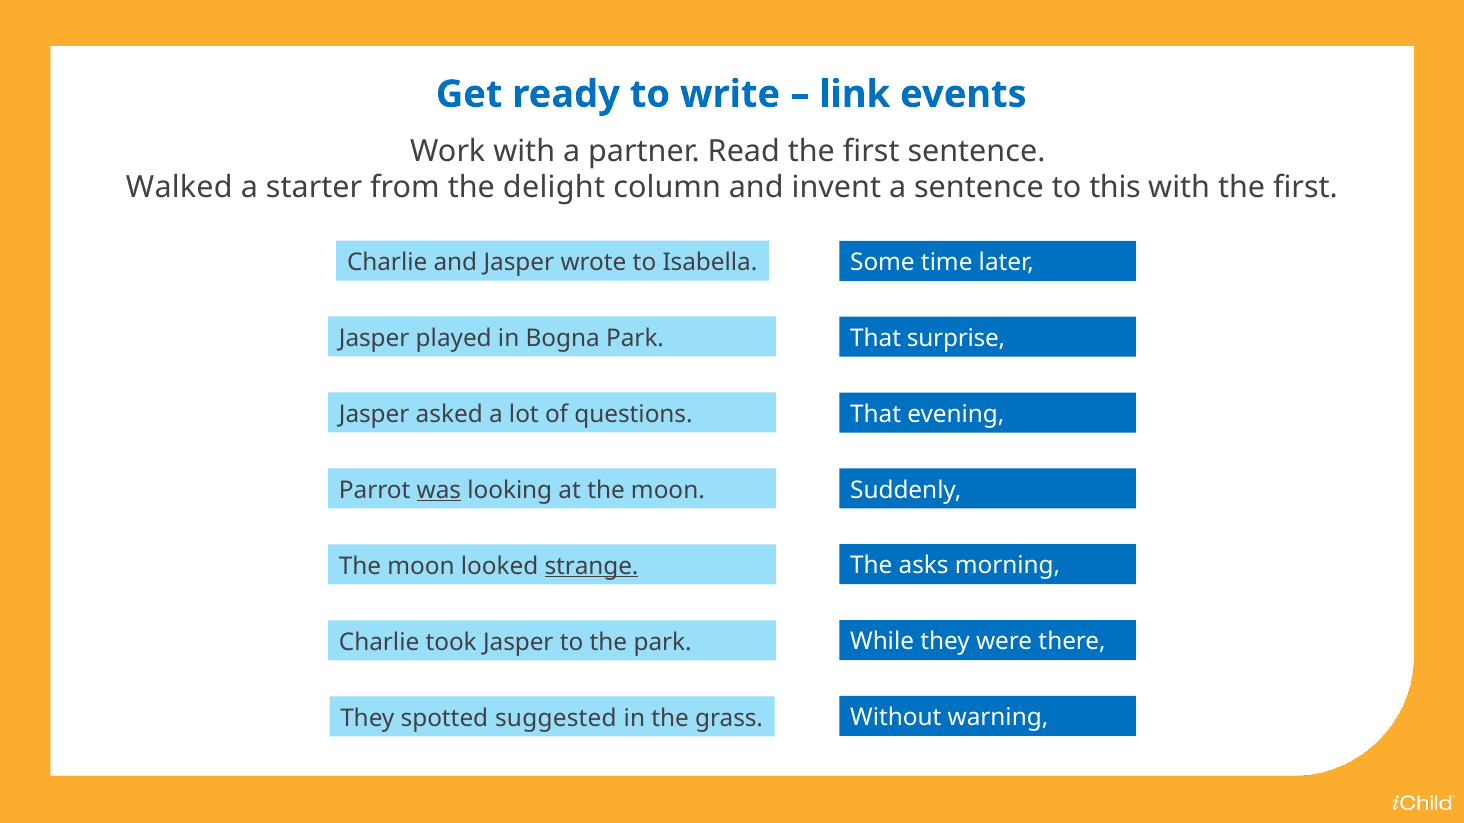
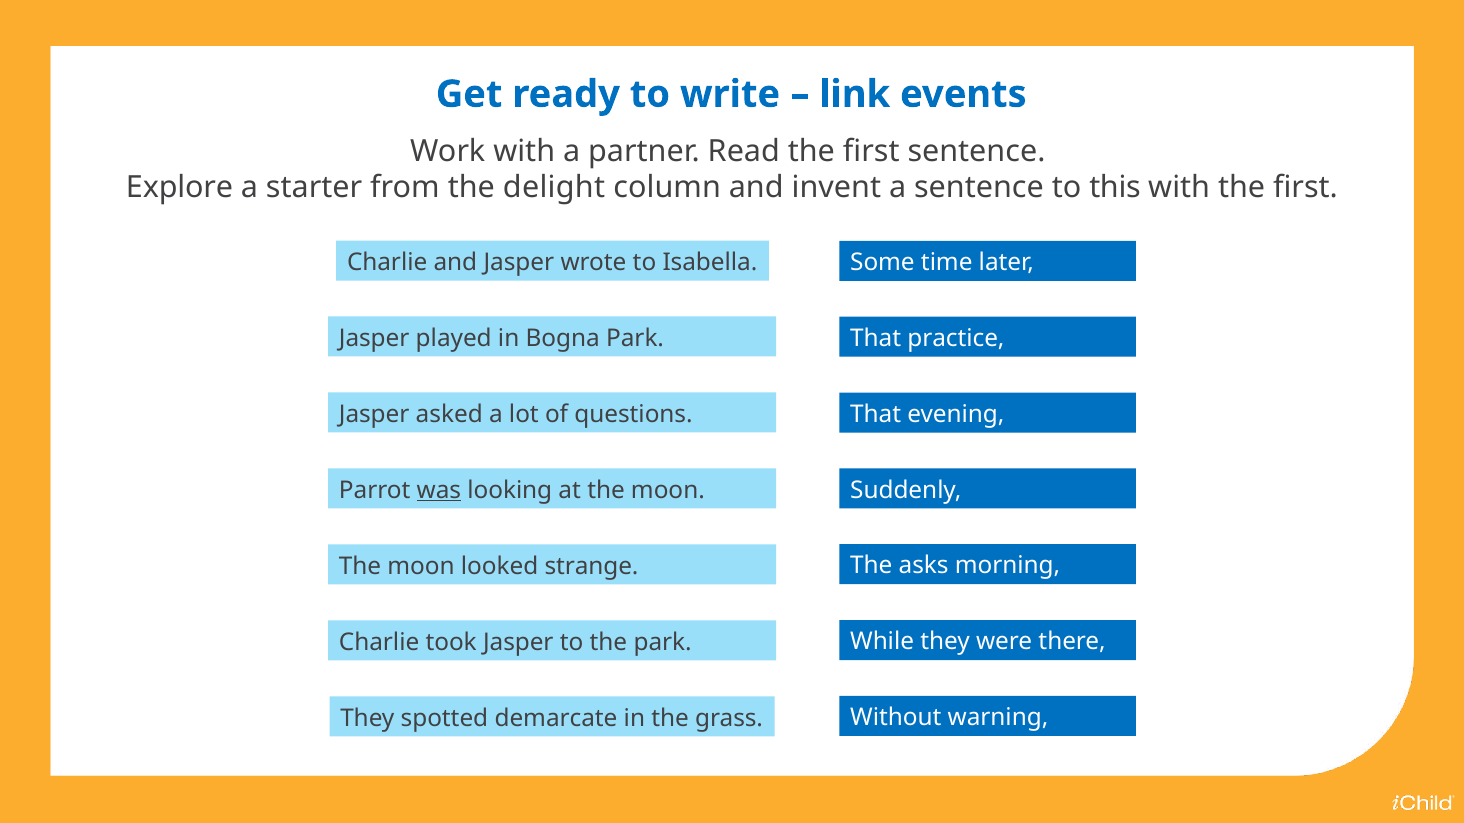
Walked: Walked -> Explore (180, 188)
surprise: surprise -> practice (956, 339)
strange underline: present -> none (592, 566)
suggested: suggested -> demarcate (556, 719)
